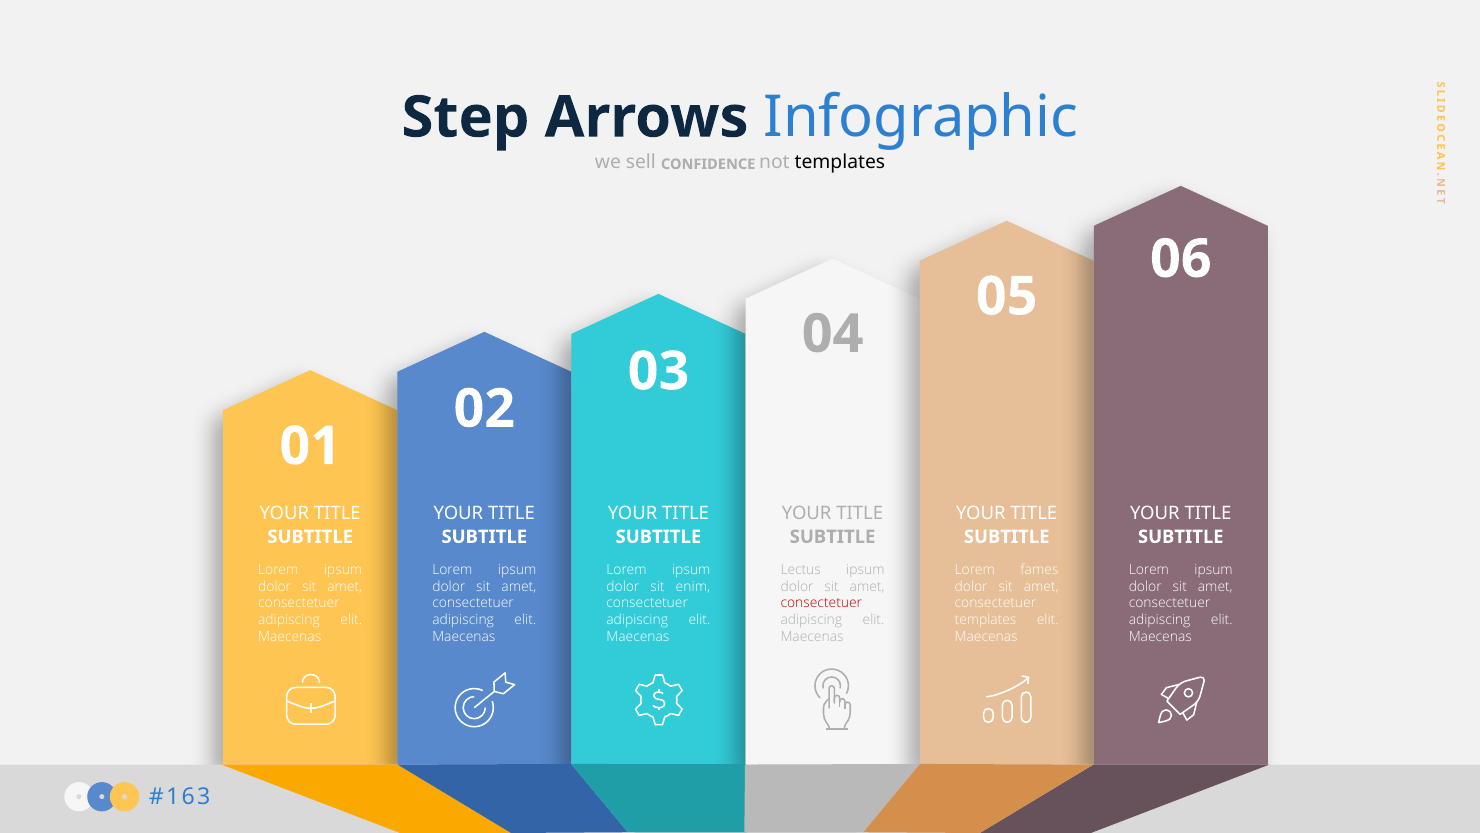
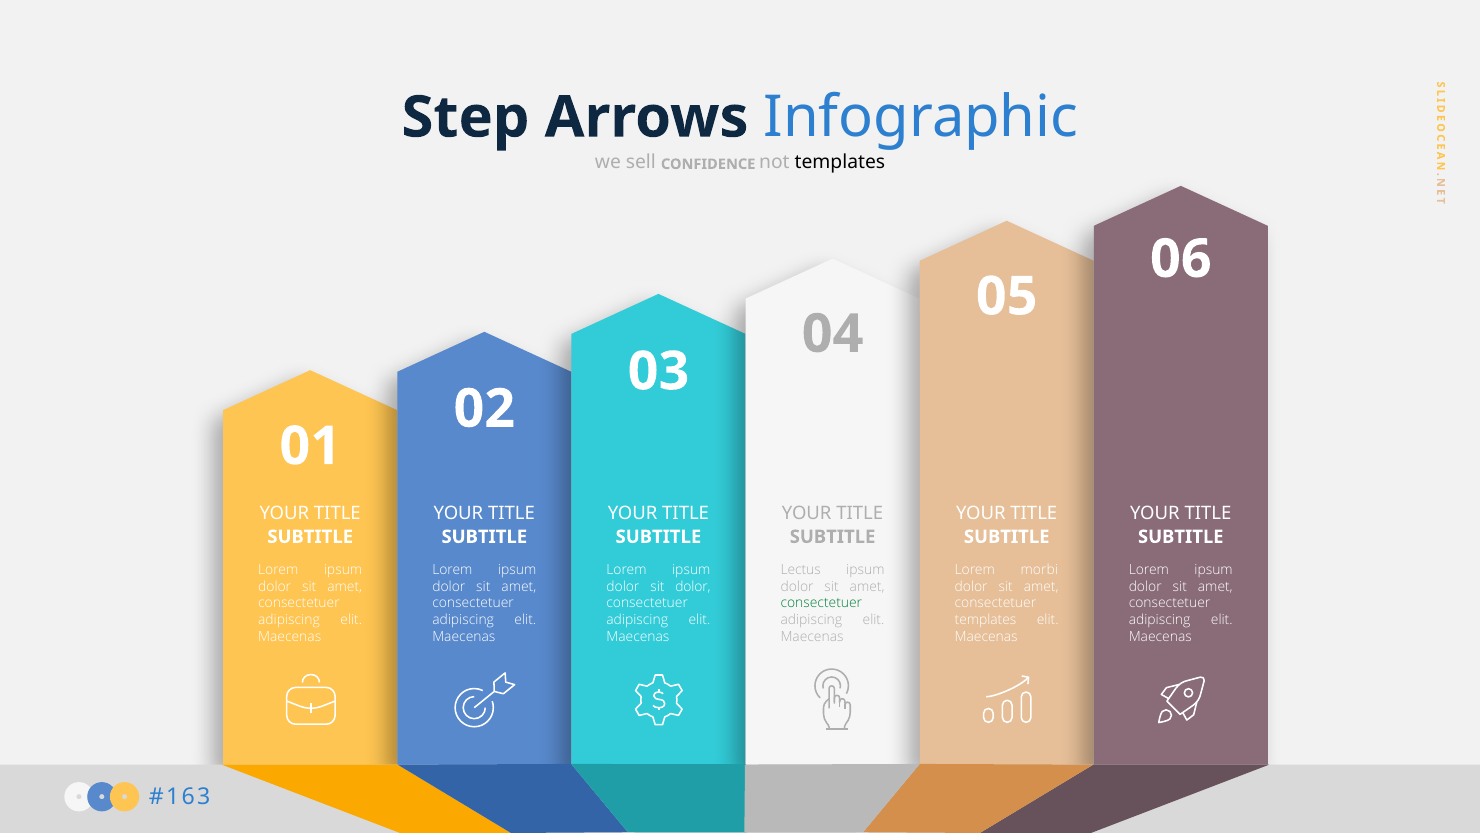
fames: fames -> morbi (1039, 569)
sit enim: enim -> dolor (693, 586)
consectetuer colour: red -> green (821, 603)
